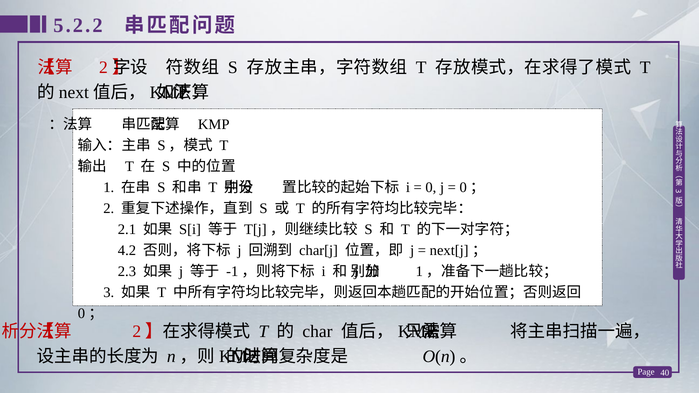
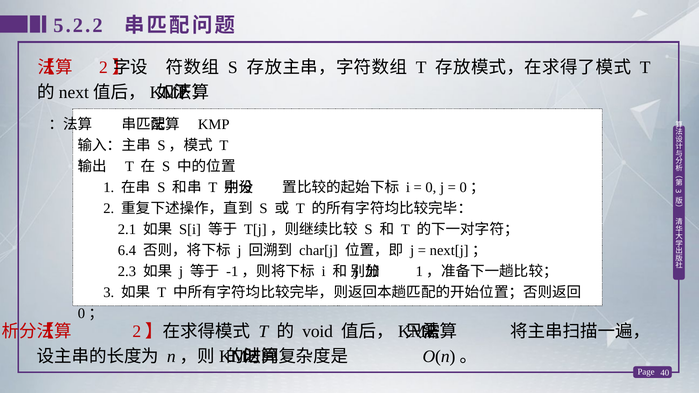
4.2: 4.2 -> 6.4 (127, 251)
char: char -> void (318, 332)
